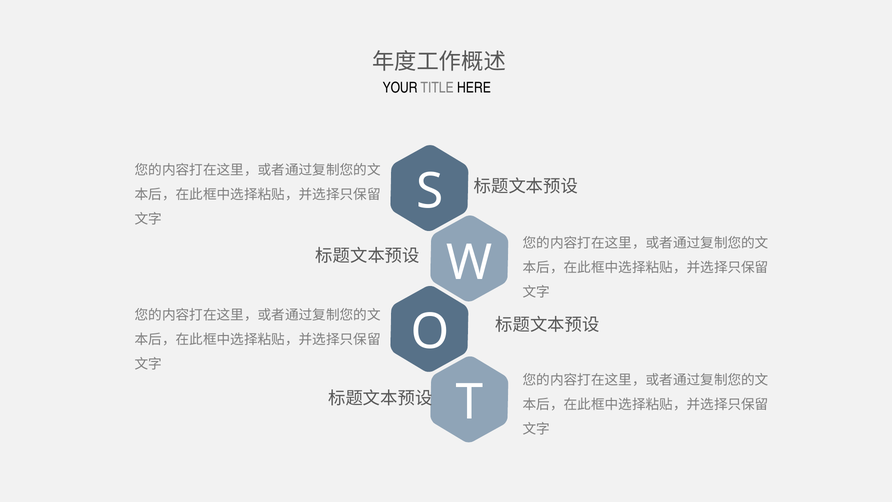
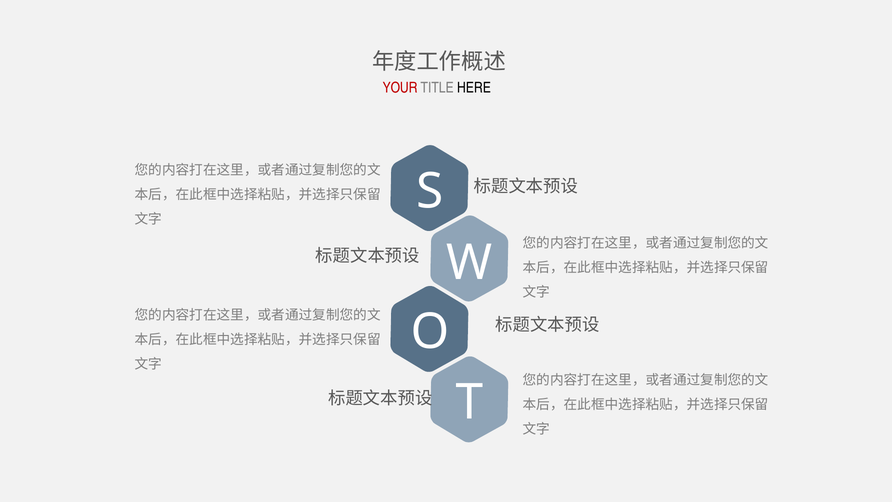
YOUR colour: black -> red (400, 88)
